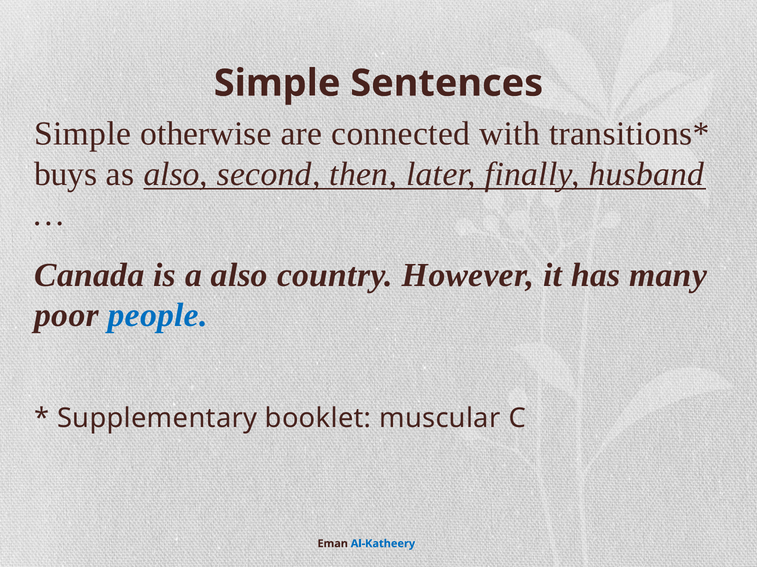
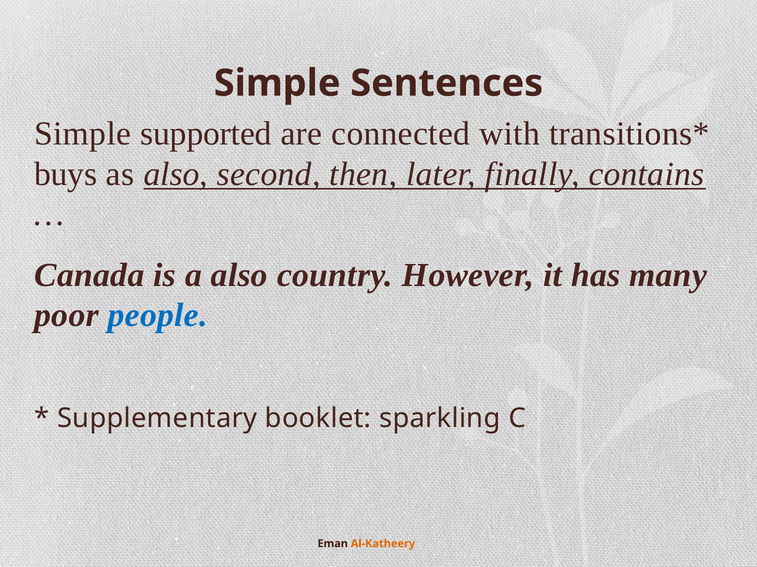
otherwise: otherwise -> supported (206, 134)
husband: husband -> contains (646, 174)
muscular: muscular -> sparkling (440, 419)
Al-Katheery colour: blue -> orange (383, 544)
